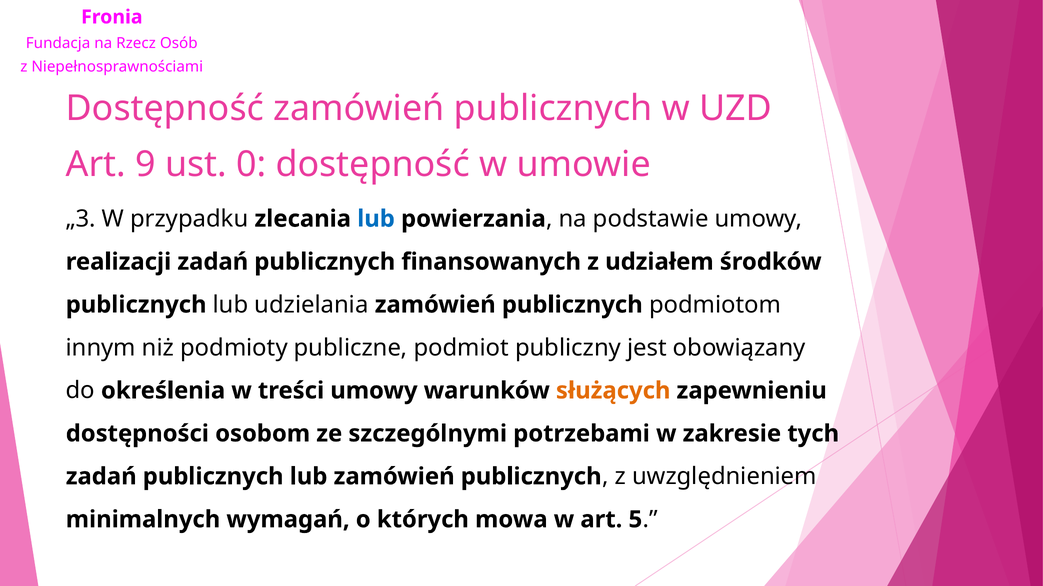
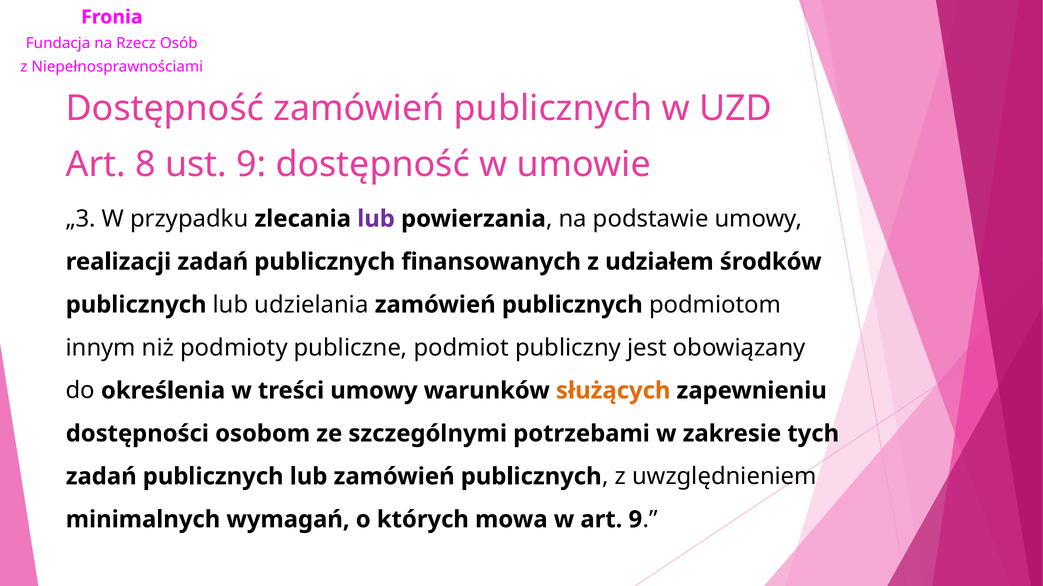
9: 9 -> 8 (145, 165)
ust 0: 0 -> 9 (251, 165)
lub colour: blue -> purple (376, 219)
art 5: 5 -> 9 (635, 520)
